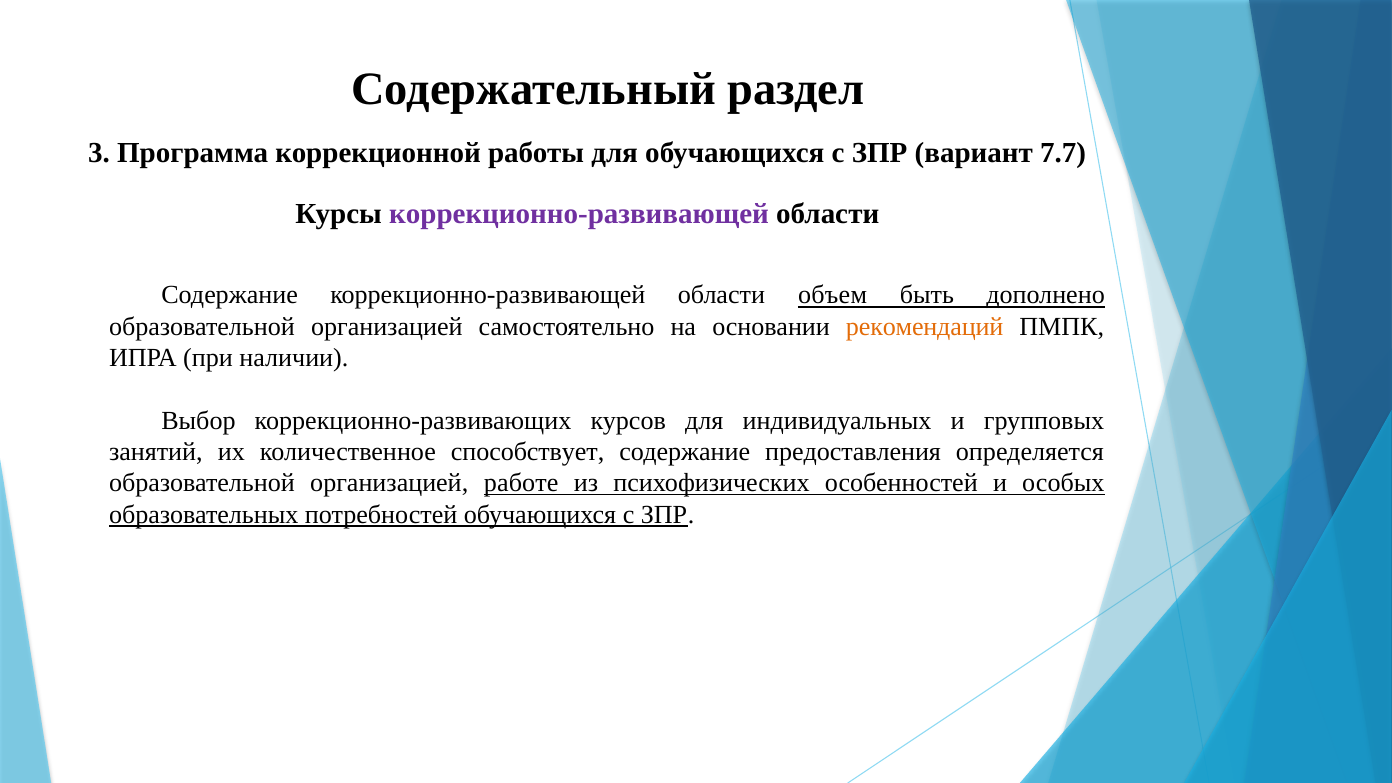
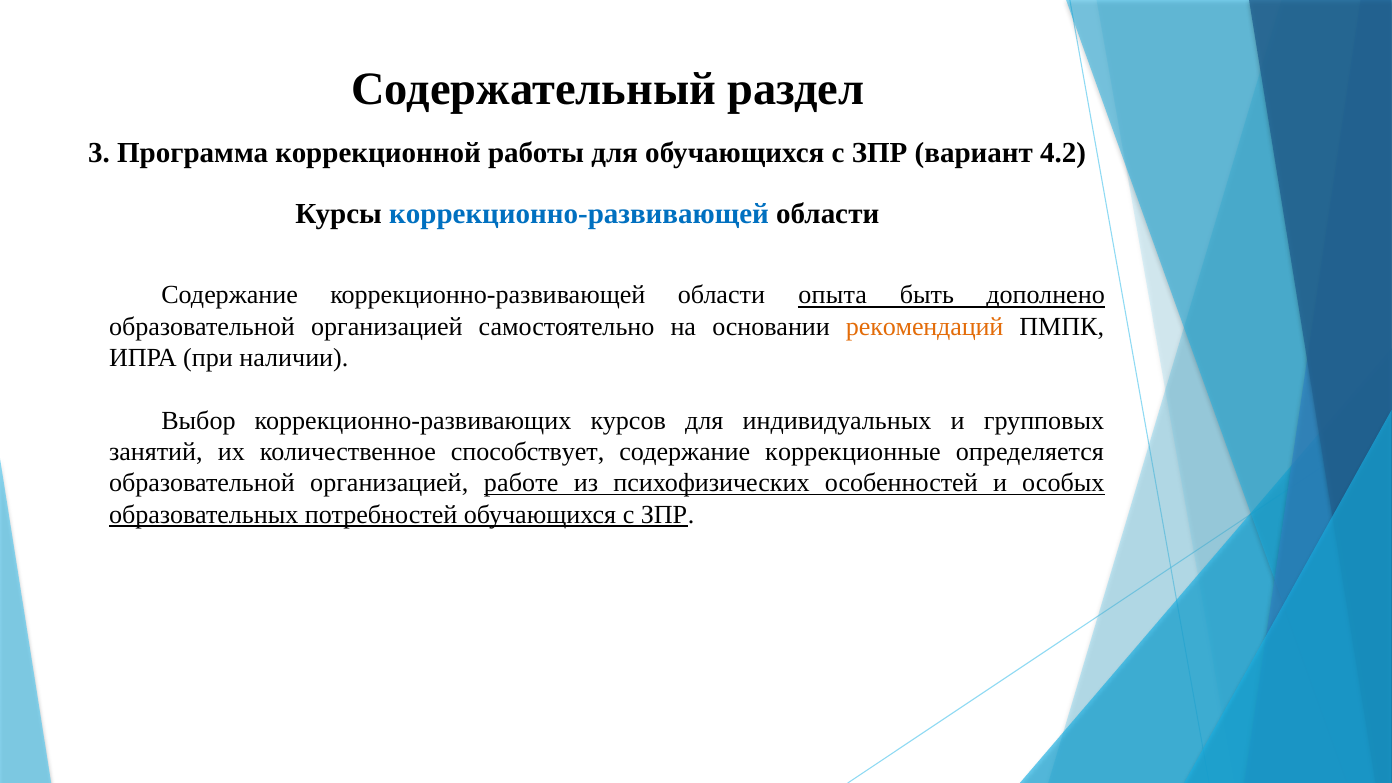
7.7: 7.7 -> 4.2 (1063, 153)
коррекционно-развивающей colour: purple -> blue (579, 214)
объем: объем -> опыта (833, 295)
предоставления: предоставления -> коррекционные (853, 452)
